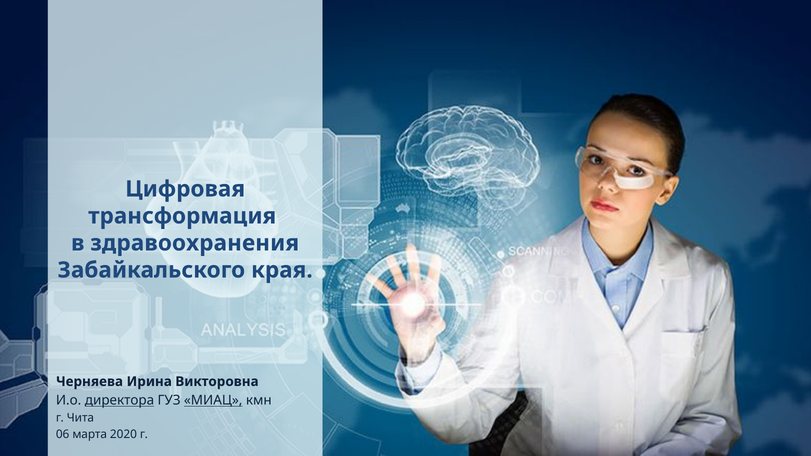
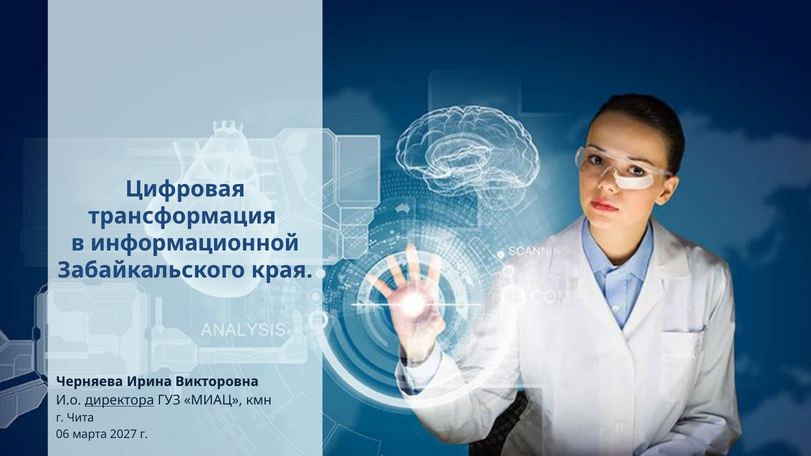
здравоохранения: здравоохранения -> информационной (195, 243)
МИАЦ underline: present -> none (213, 401)
2020: 2020 -> 2027 (123, 435)
